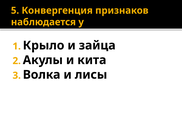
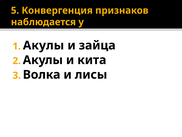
Крыло: Крыло -> Акулы (44, 45)
